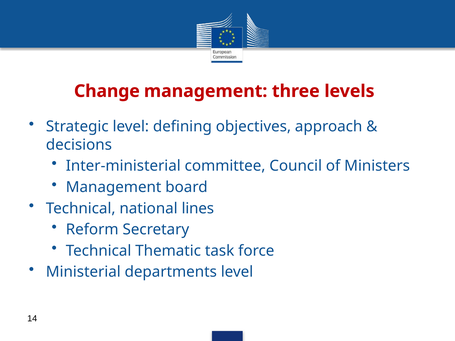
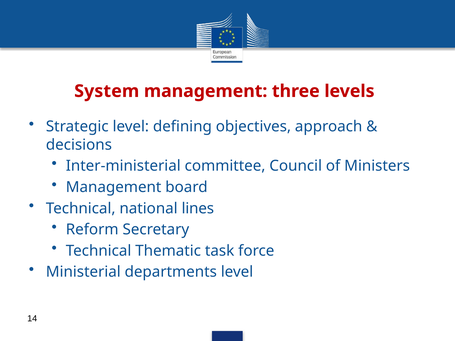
Change: Change -> System (107, 91)
